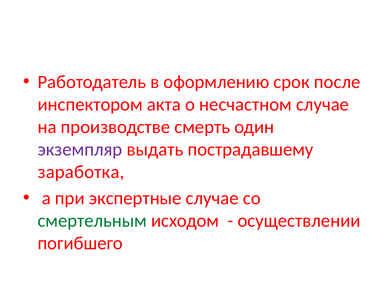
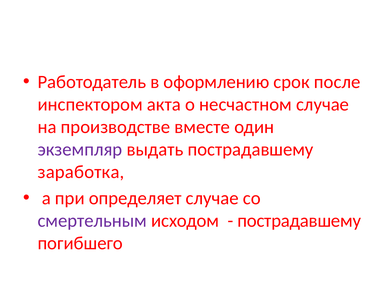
смерть: смерть -> вместе (202, 127)
экспертные: экспертные -> определяет (135, 198)
смертельным colour: green -> purple (92, 220)
осуществлении: осуществлении -> пострадавшему (299, 220)
